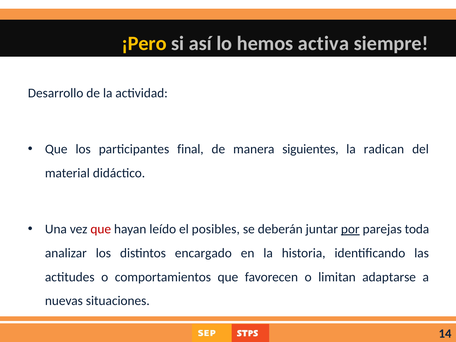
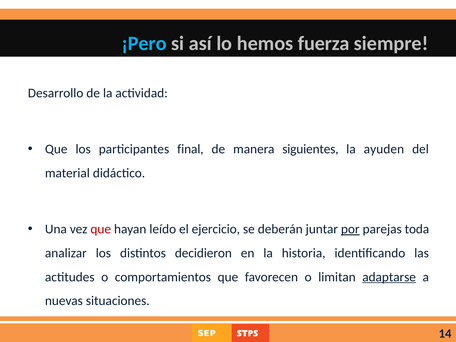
¡Pero colour: yellow -> light blue (144, 44)
activa: activa -> fuerza (324, 44)
radican: radican -> ayuden (384, 149)
posibles: posibles -> ejercicio (216, 229)
encargado: encargado -> decidieron (203, 253)
adaptarse underline: none -> present (389, 277)
